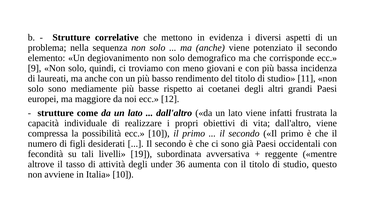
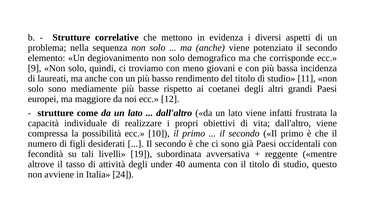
36: 36 -> 40 (180, 164)
Italia 10: 10 -> 24 (123, 175)
